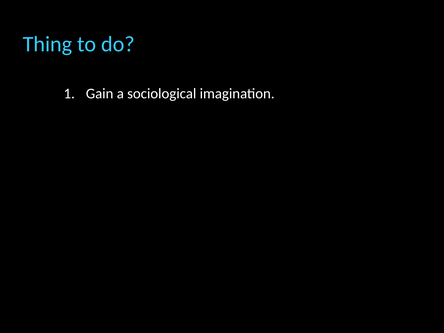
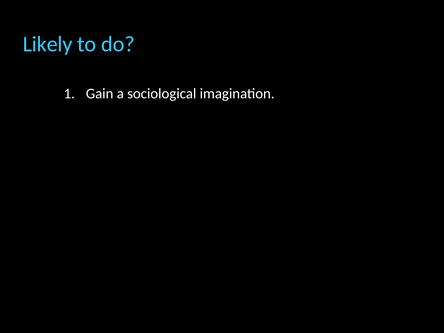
Thing: Thing -> Likely (48, 44)
